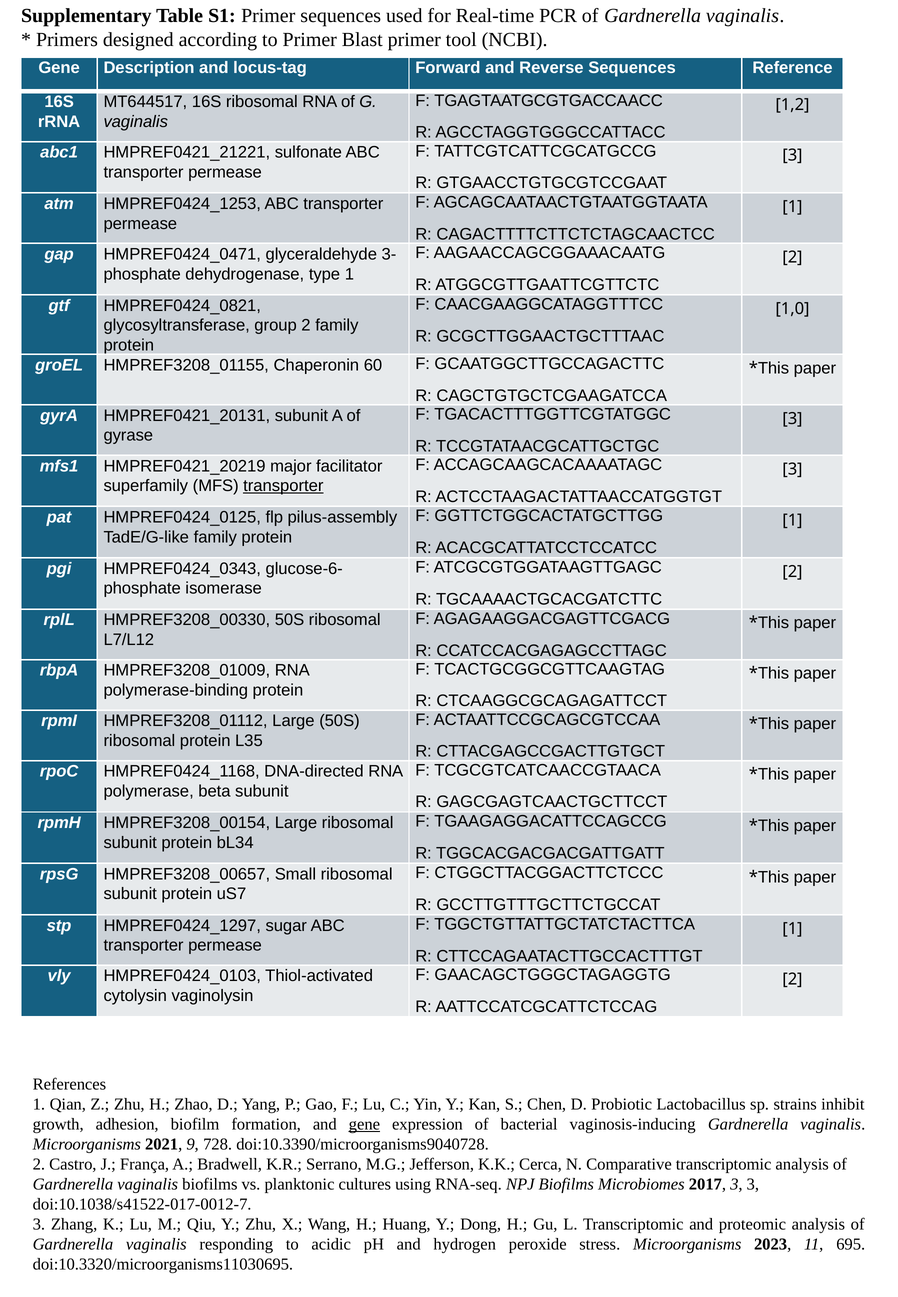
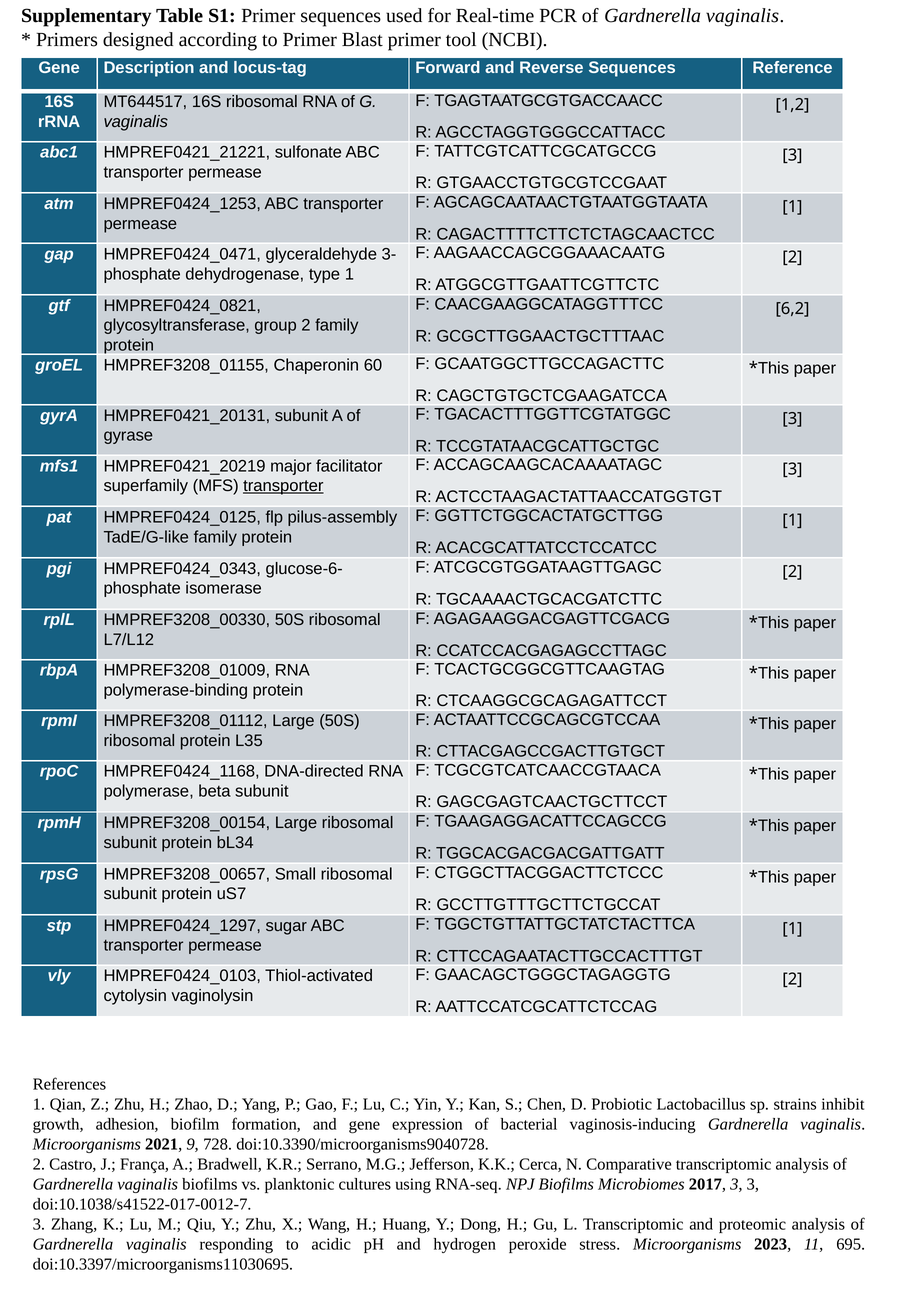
1,0: 1,0 -> 6,2 (793, 309)
gene underline: present -> none (364, 1124)
doi:10.3320/microorganisms11030695: doi:10.3320/microorganisms11030695 -> doi:10.3397/microorganisms11030695 (163, 1264)
